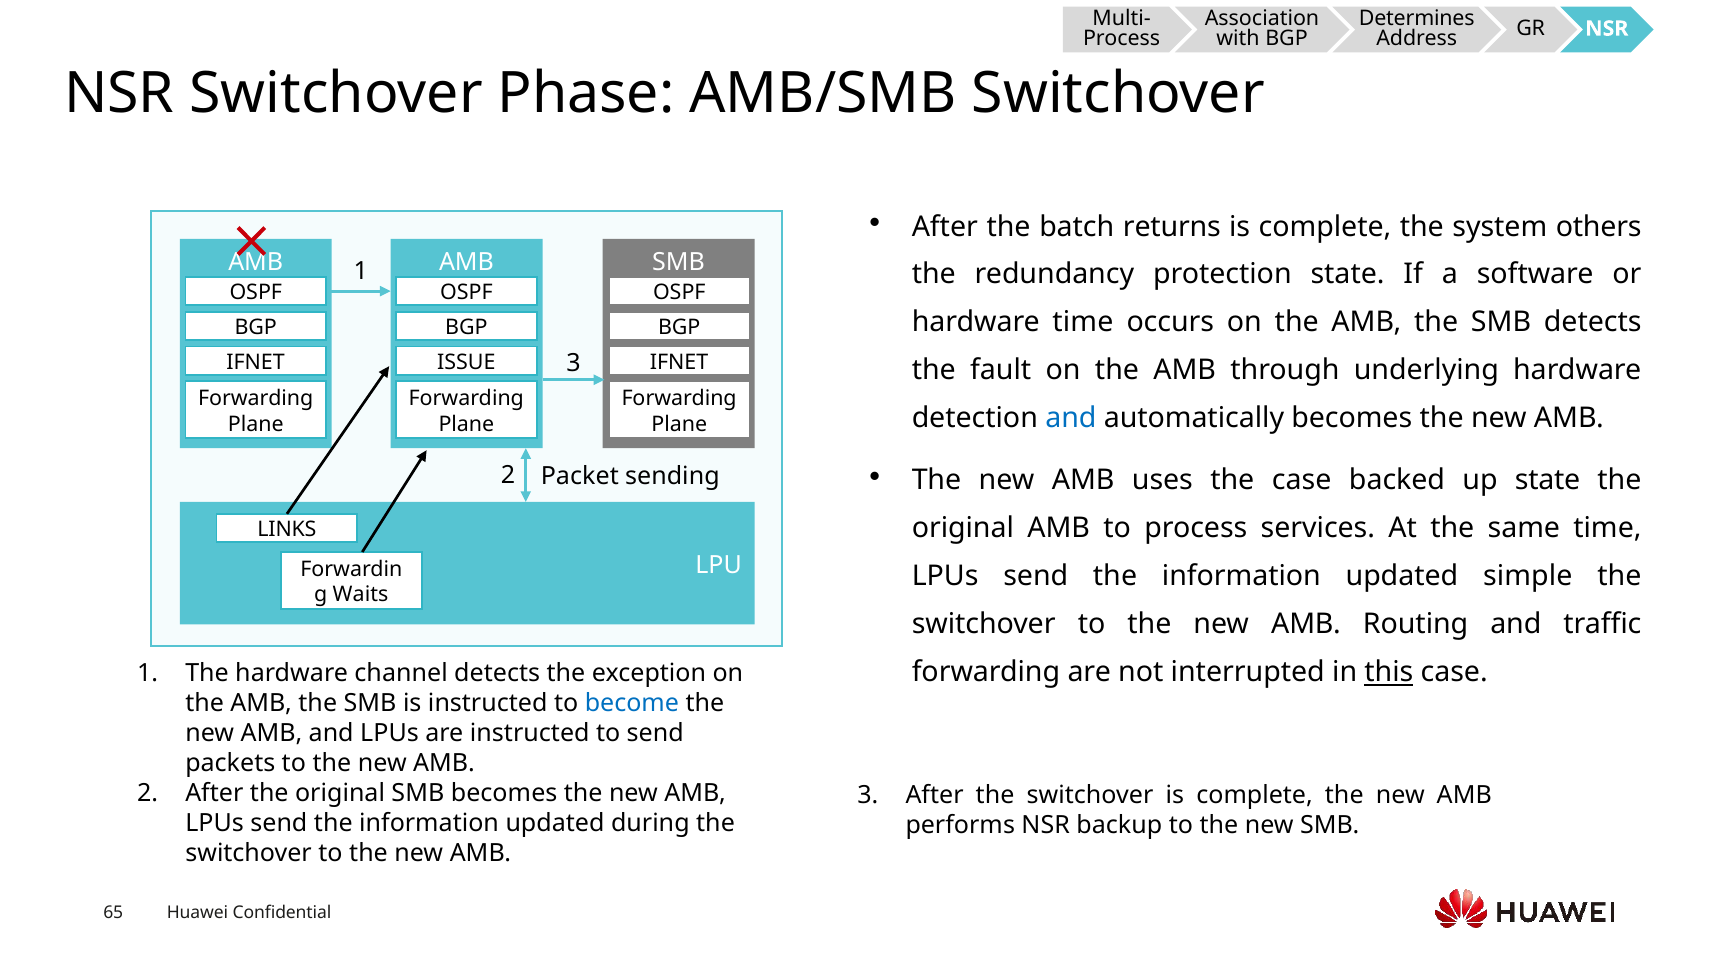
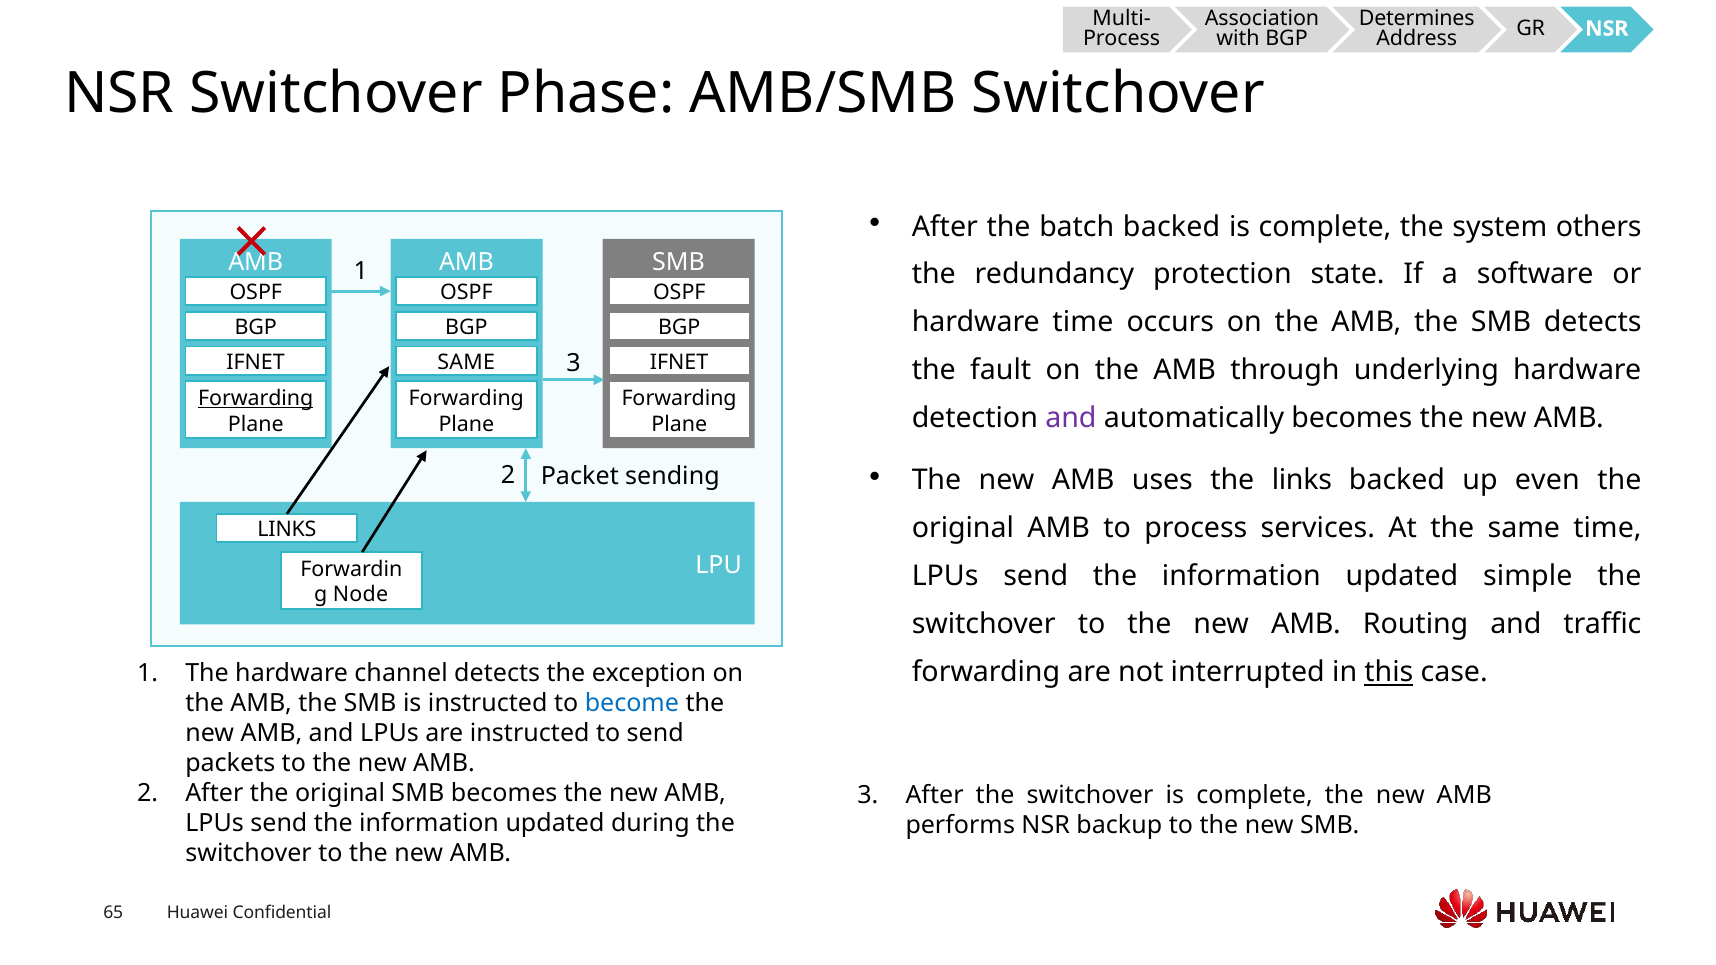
batch returns: returns -> backed (1172, 227)
ISSUE: ISSUE -> SAME (466, 362)
Forwarding underline: none -> present (256, 398)
and colour: blue -> purple (1071, 419)
the case: case -> links (1302, 481)
up state: state -> even (1547, 481)
Waits: Waits -> Node (361, 595)
